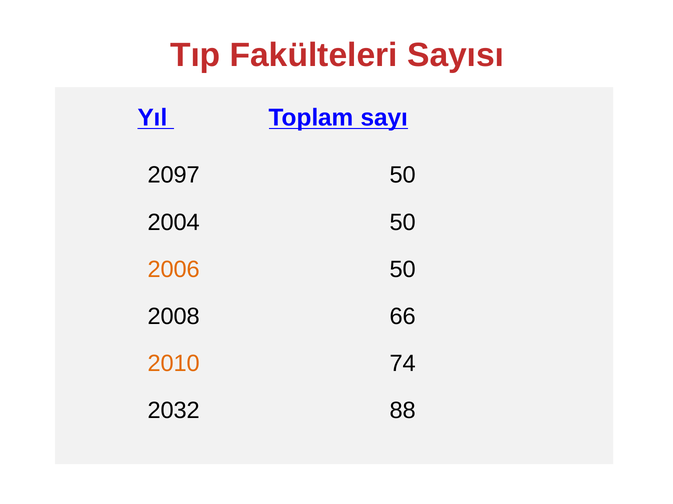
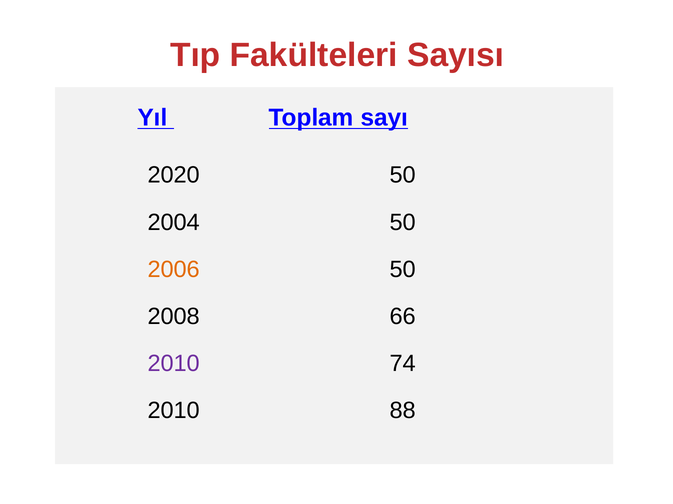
2097: 2097 -> 2020 (174, 175)
2010 colour: orange -> purple (174, 364)
2032: 2032 -> 2010 (174, 411)
